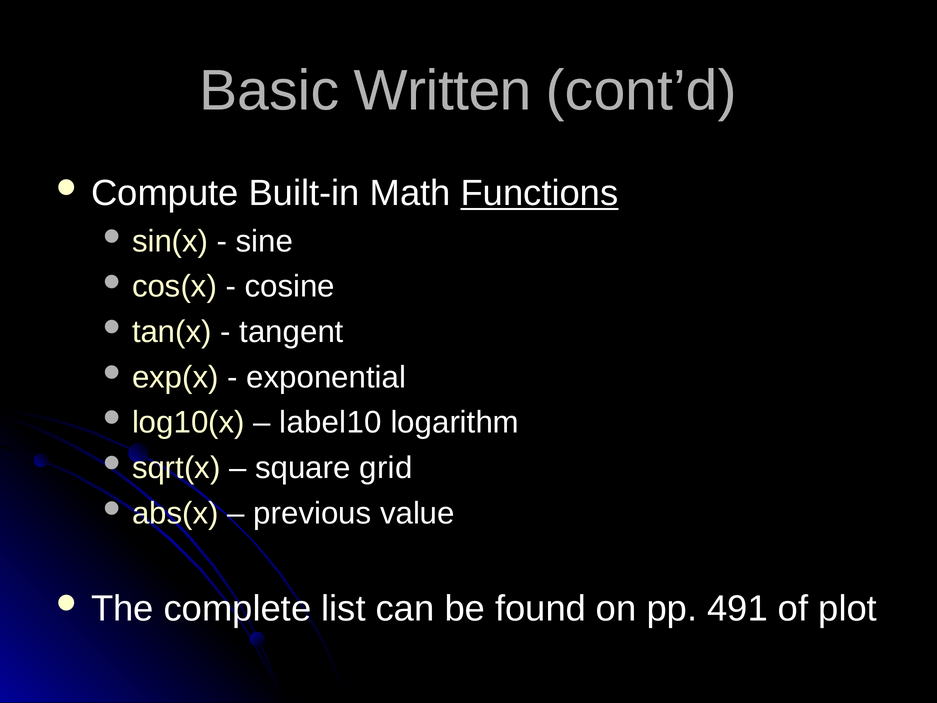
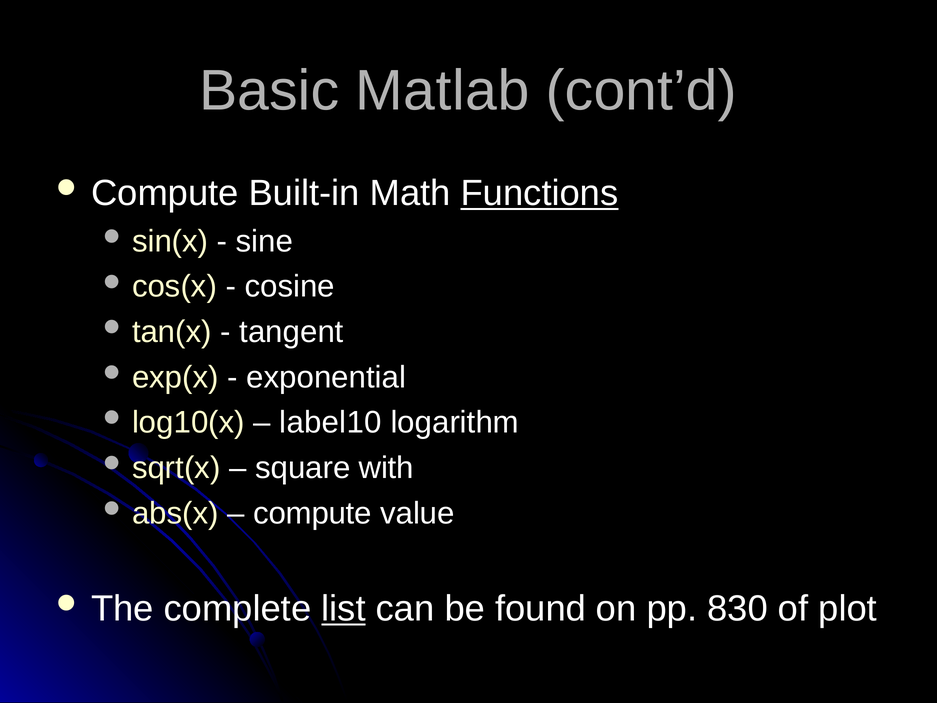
Written: Written -> Matlab (442, 91)
grid: grid -> with (386, 468)
previous: previous -> compute (313, 513)
list underline: none -> present (344, 608)
491: 491 -> 830 (738, 608)
